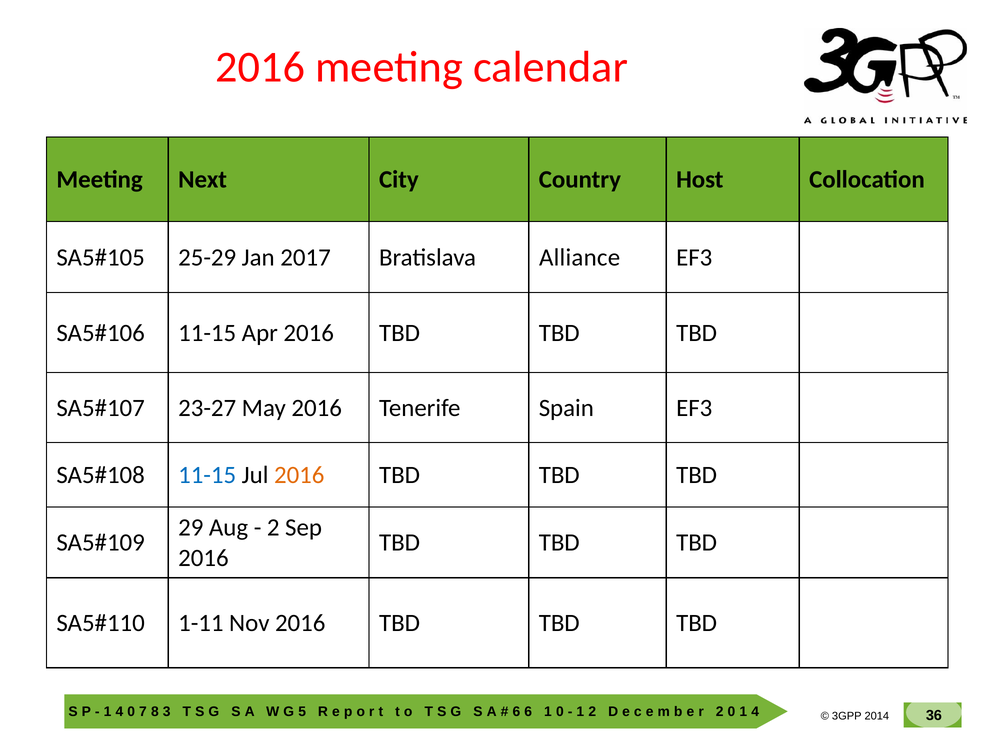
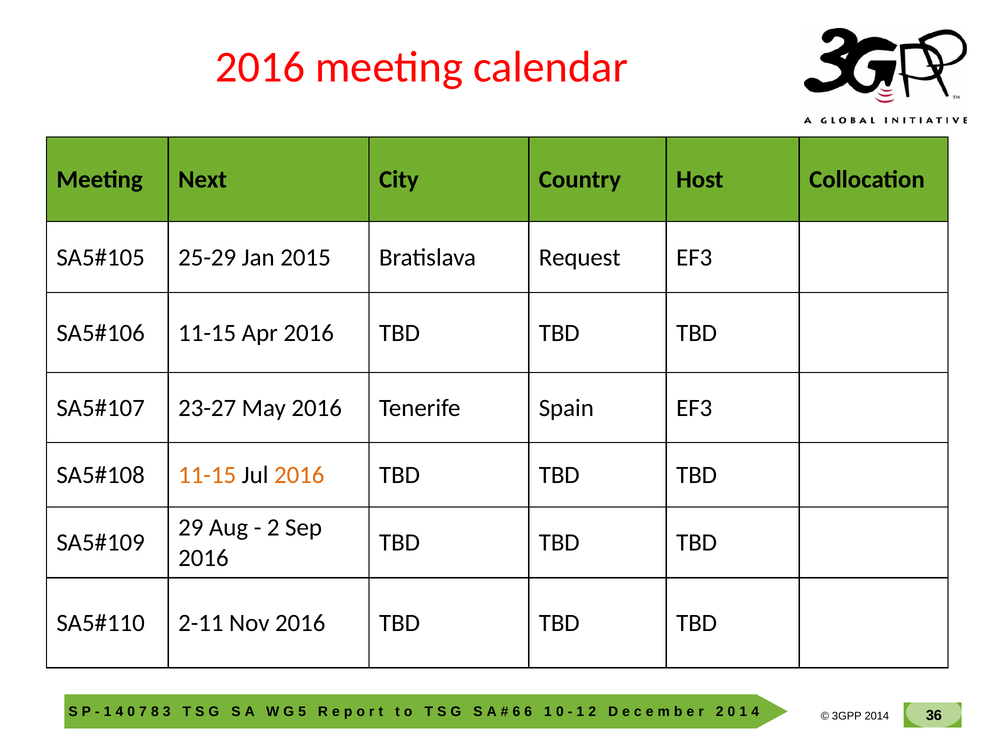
2017: 2017 -> 2015 (306, 257)
Alliance: Alliance -> Request (580, 257)
11-15 colour: blue -> orange (207, 475)
1-11: 1-11 -> 2-11 (201, 623)
